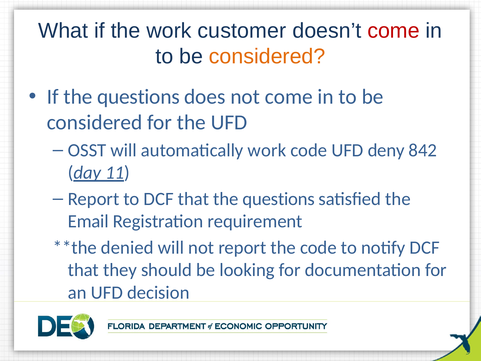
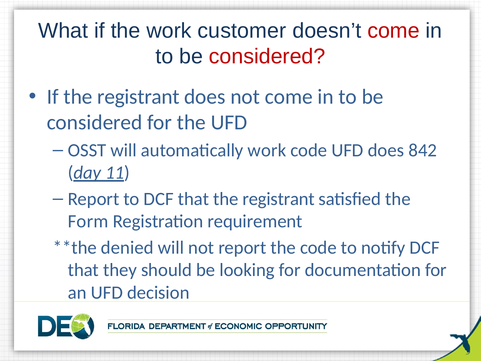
considered colour: orange -> red (267, 56)
If the questions: questions -> registrant (138, 97)
UFD deny: deny -> does (386, 150)
that the questions: questions -> registrant (279, 199)
Email: Email -> Form (88, 221)
